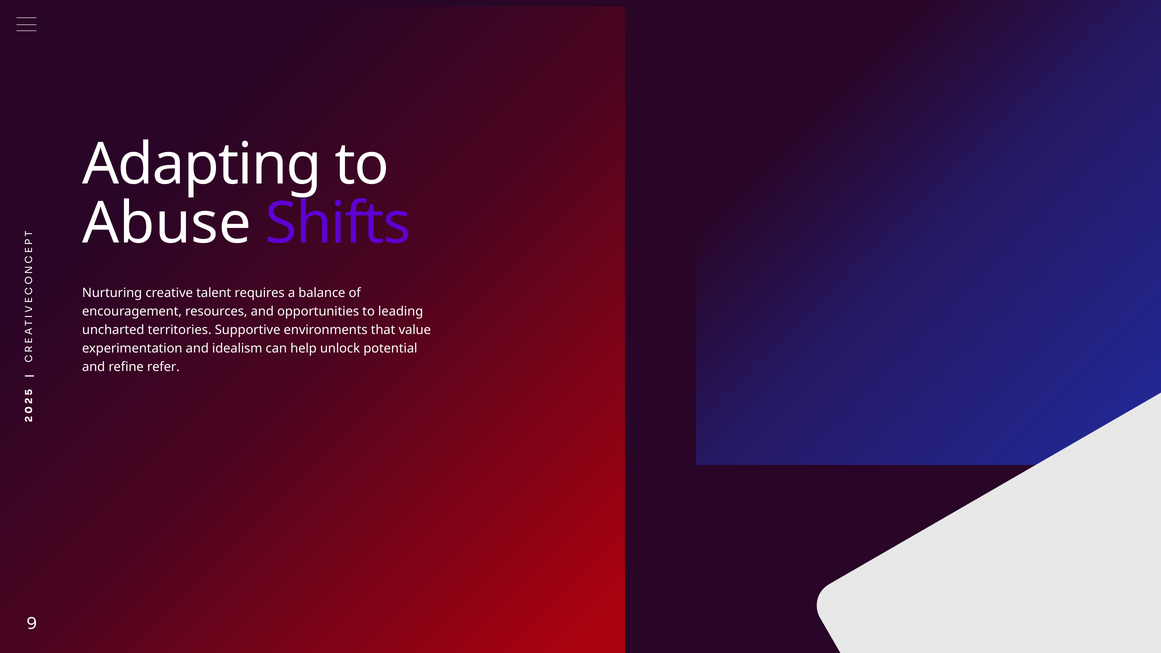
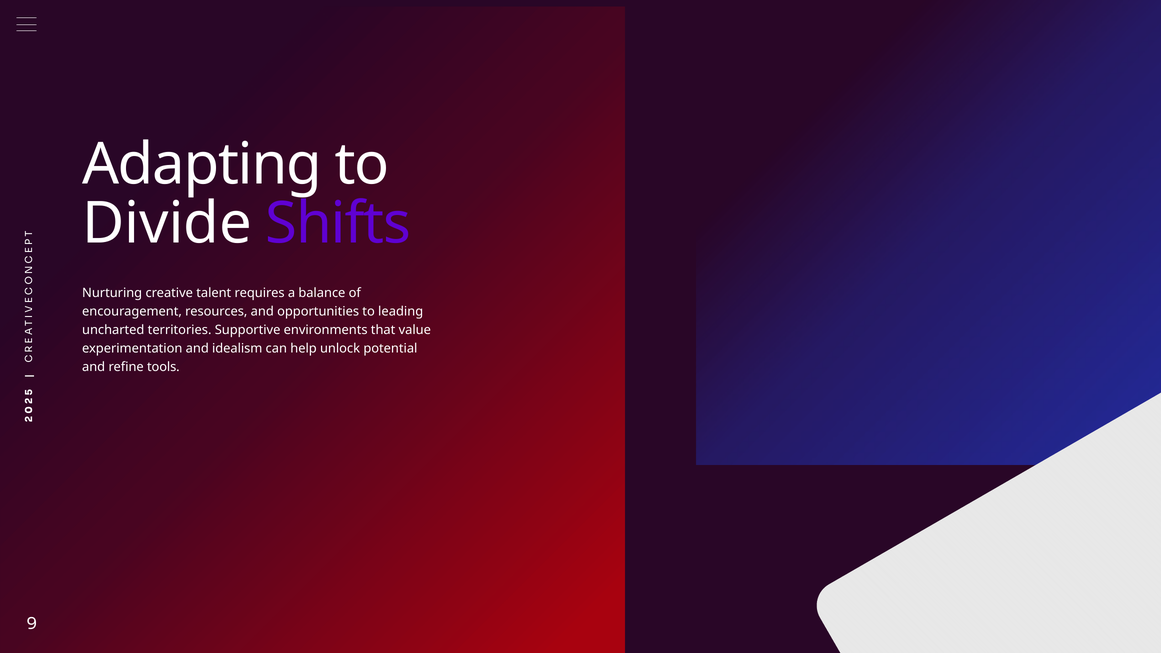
Abuse: Abuse -> Divide (167, 224)
refer: refer -> tools (163, 367)
